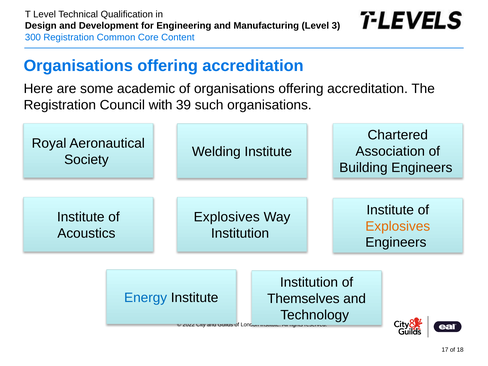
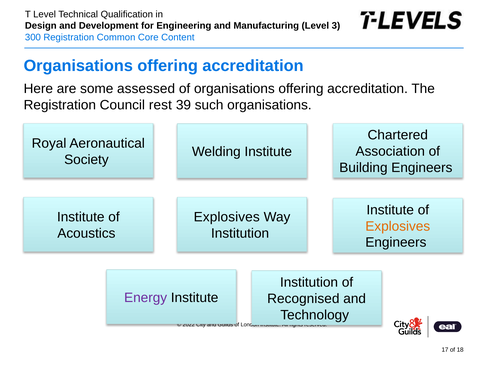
academic: academic -> assessed (146, 89)
with: with -> rest (160, 105)
Energy colour: blue -> purple (146, 298)
Themselves: Themselves -> Recognised (303, 299)
